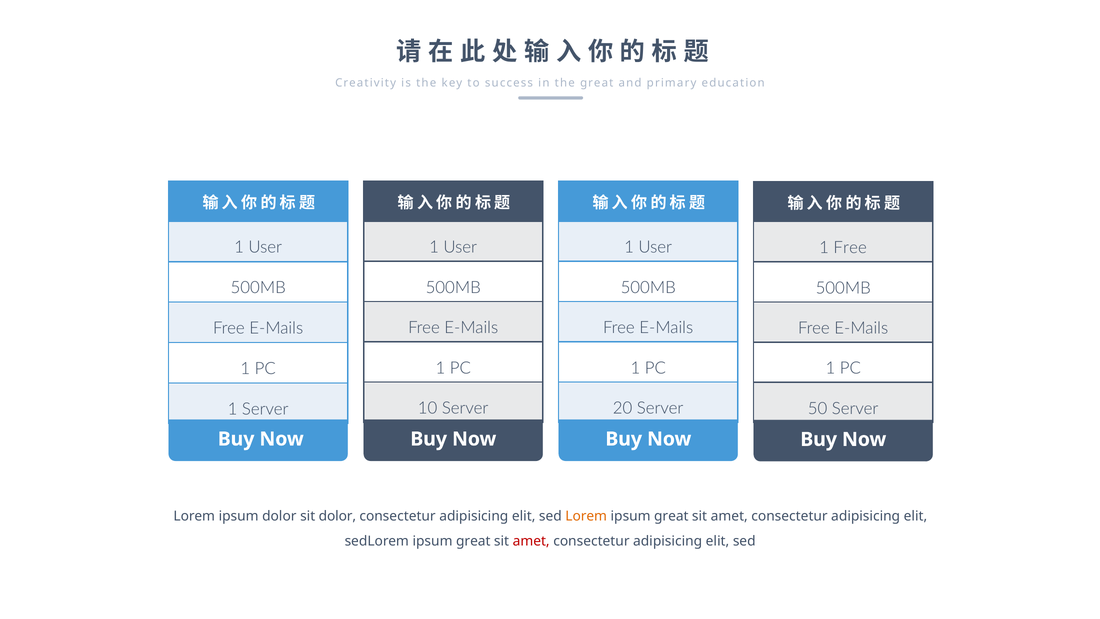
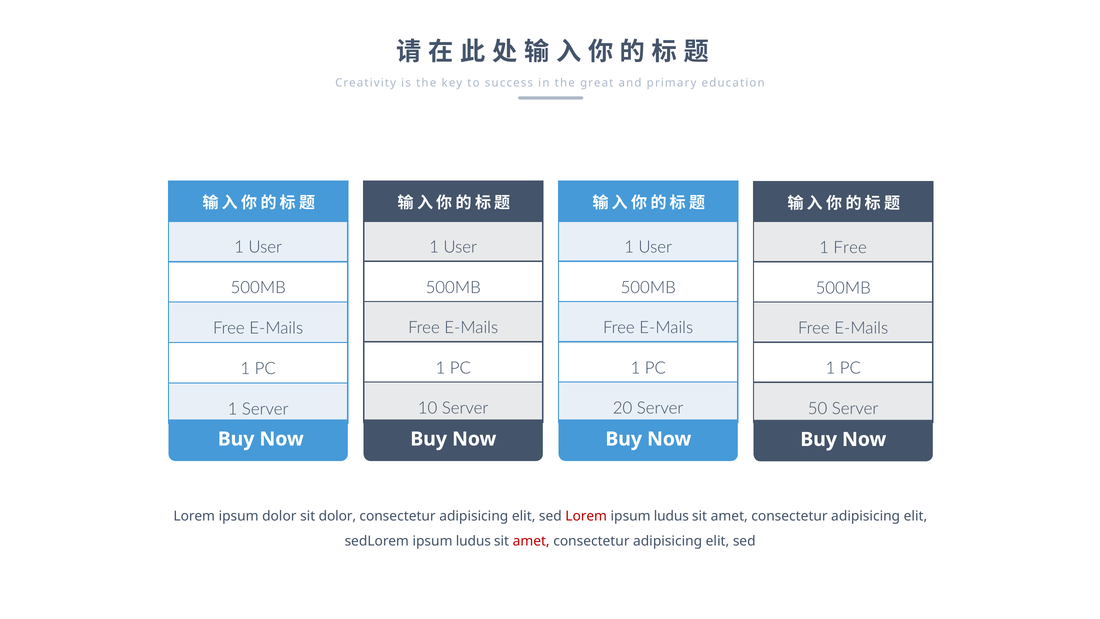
Lorem colour: orange -> red (586, 516)
great: great -> ludus (671, 516)
sedLorem ipsum great: great -> ludus (473, 541)
